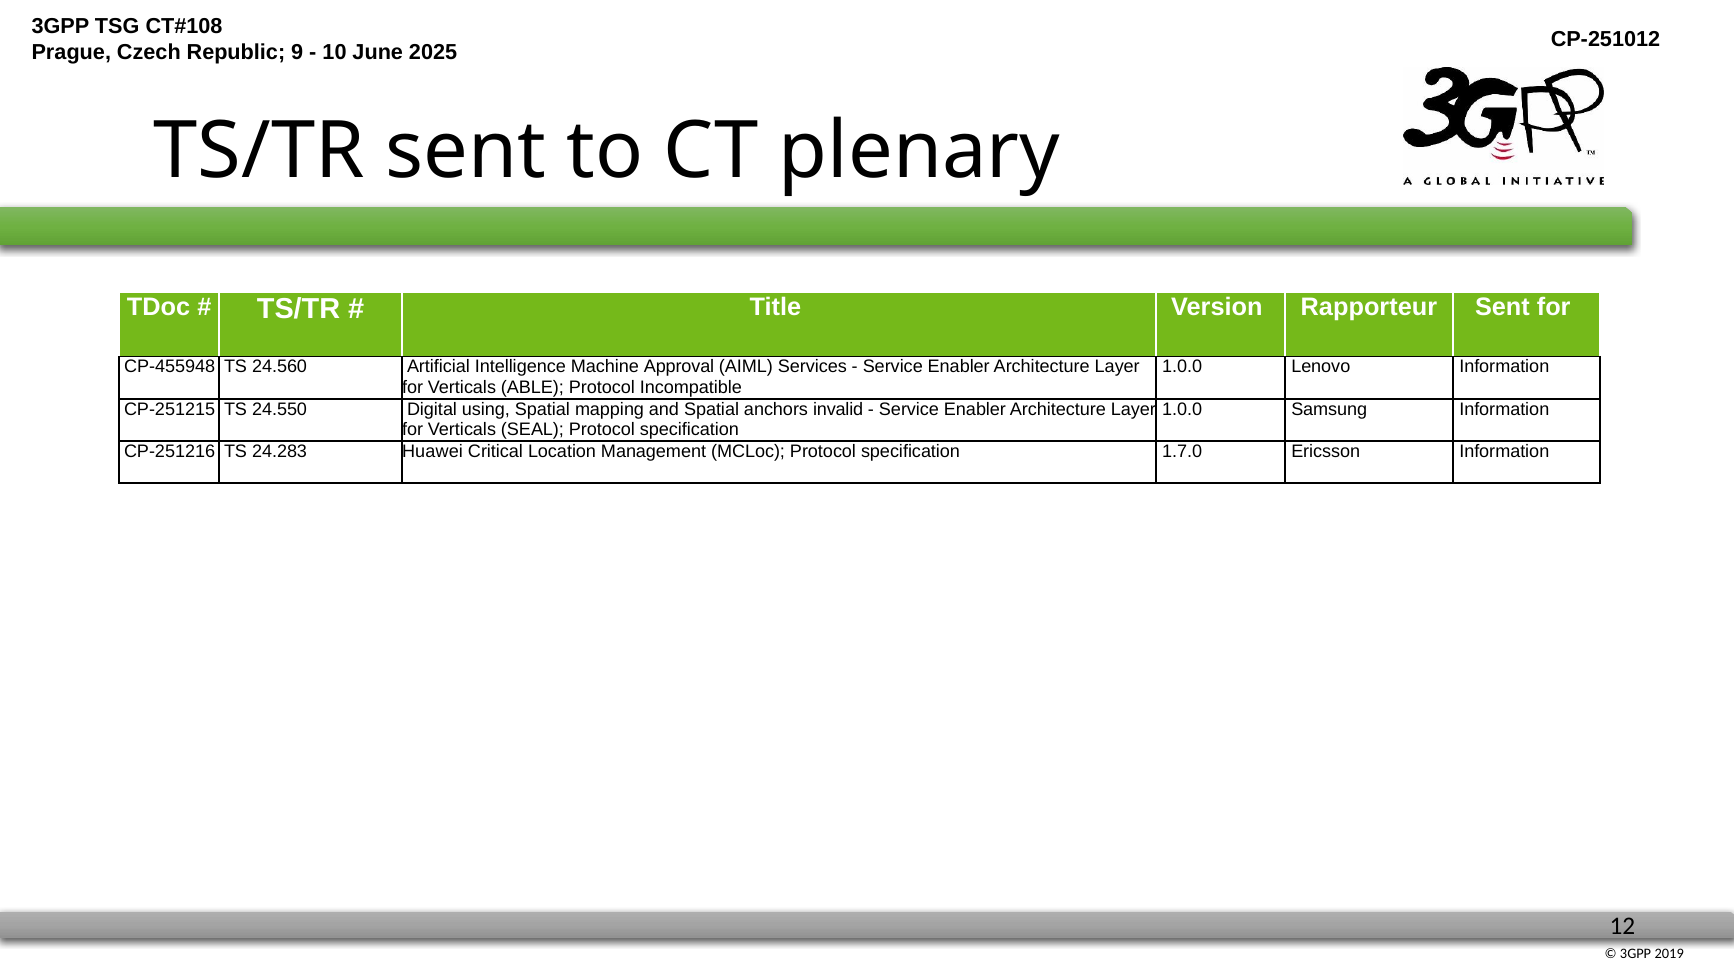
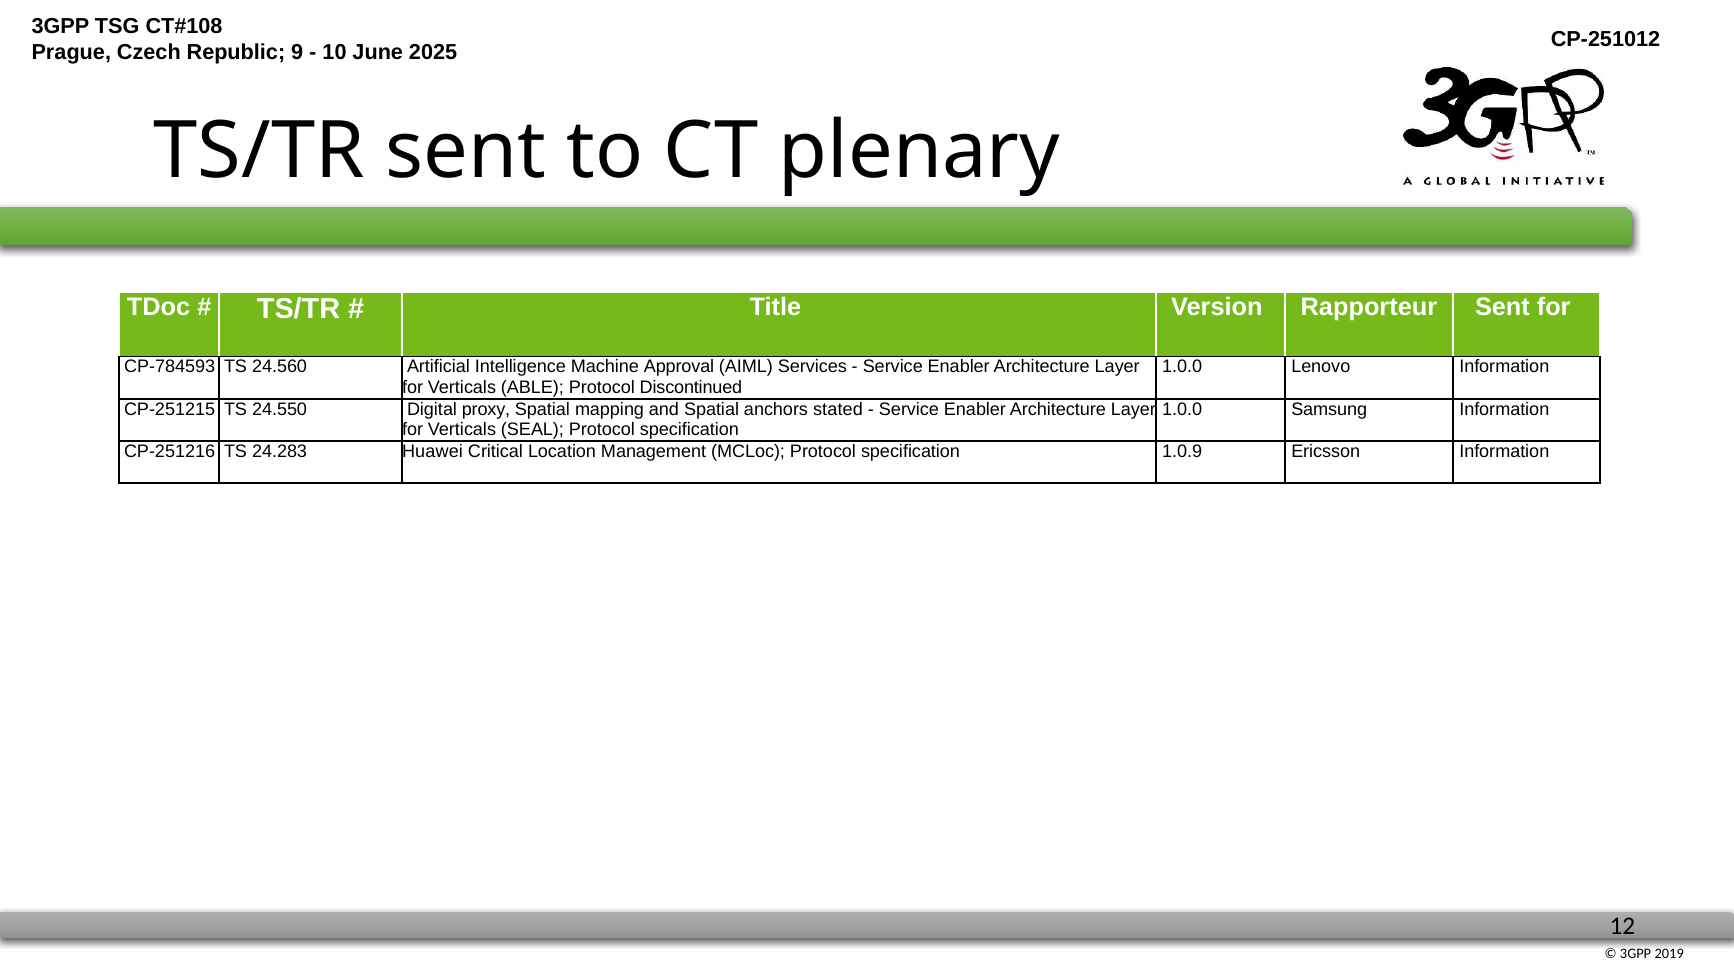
CP-455948: CP-455948 -> CP-784593 (170, 367)
Incompatible: Incompatible -> Discontinued (691, 387)
using: using -> proxy (486, 409)
invalid: invalid -> stated (838, 409)
1.7.0: 1.7.0 -> 1.0.9 (1182, 452)
